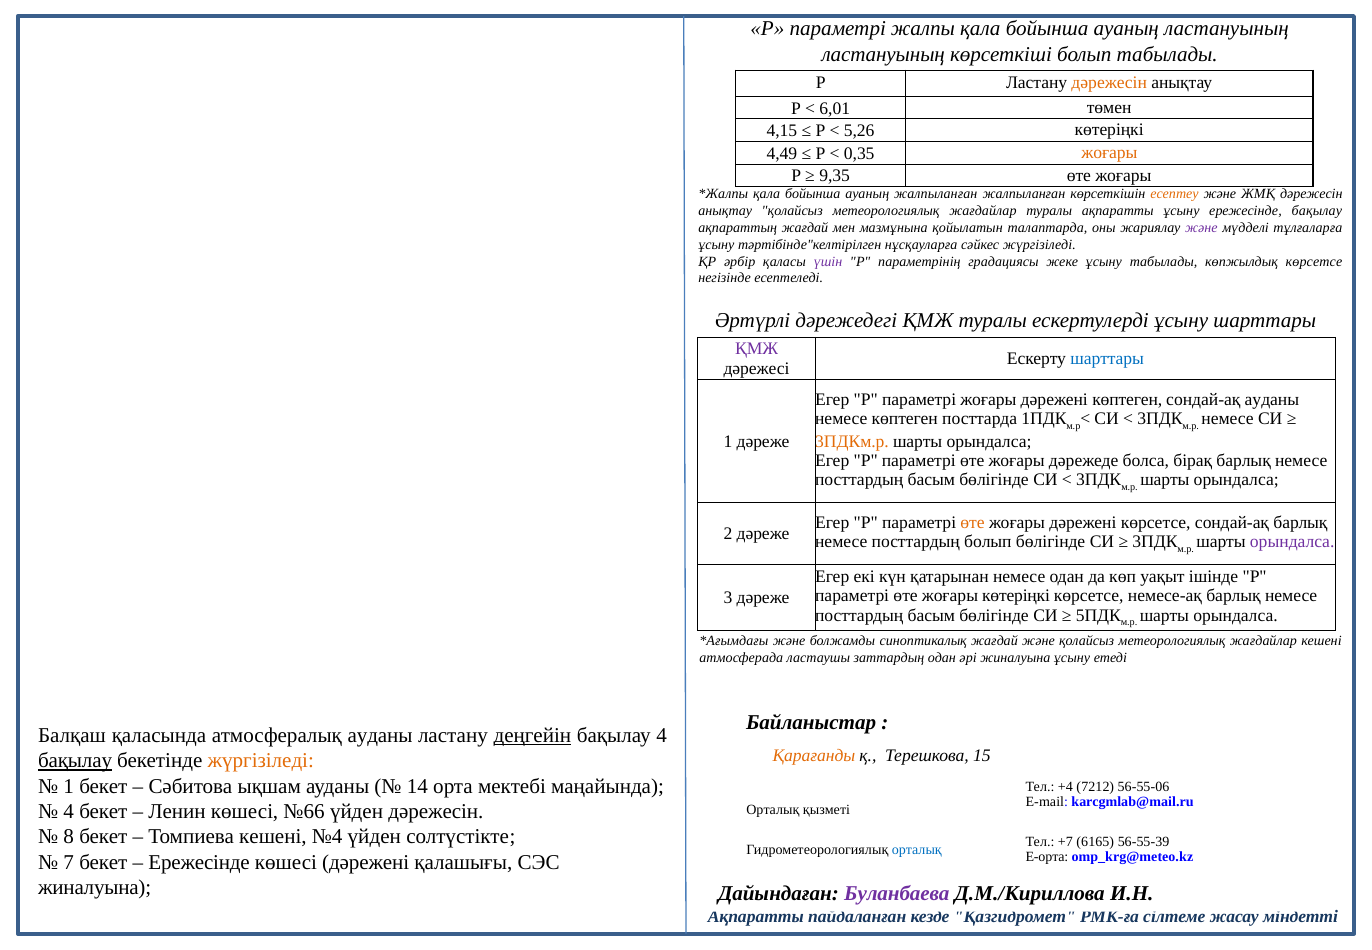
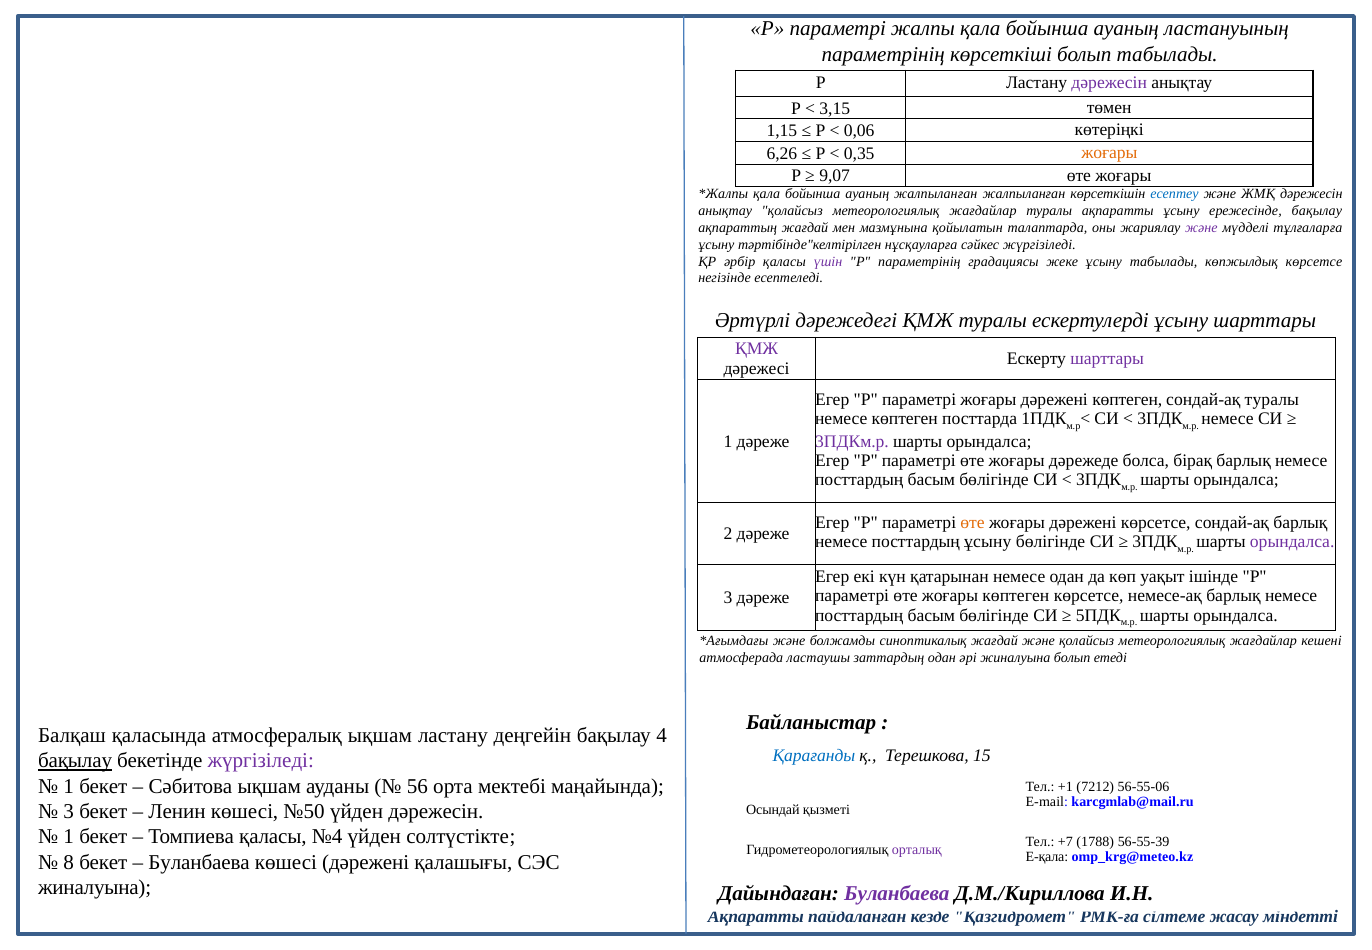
ластануының: ластануының -> параметрінің (883, 54)
дәрежесін colour: orange -> purple (1109, 83)
6,01: 6,01 -> 3,15 (835, 108)
4,15: 4,15 -> 1,15 (782, 131)
5,26: 5,26 -> 0,06 (859, 131)
4,49: 4,49 -> 6,26 (782, 153)
9,35: 9,35 -> 9,07 (835, 176)
есептеу colour: orange -> blue (1174, 194)
шарттары colour: blue -> purple (1107, 359)
сондай-ақ ауданы: ауданы -> туралы (1272, 400)
3ПДКм.р colour: orange -> purple (852, 441)
посттардың болып: болып -> ұсыну (988, 542)
жоғары көтеріңкі: көтеріңкі -> көптеген (1016, 596)
жиналуына ұсыну: ұсыну -> болып (1072, 657)
атмосфералық ауданы: ауданы -> ықшам (380, 735)
деңгейін underline: present -> none (532, 735)
Қарағанды colour: orange -> blue (814, 755)
жүргізіледі colour: orange -> purple (261, 761)
14: 14 -> 56 (417, 786)
+4: +4 -> +1 (1065, 787)
4: 4 -> 3 (69, 811)
№66: №66 -> №50 (304, 811)
Орталық: Орталық -> Осындай (773, 810)
8: 8 -> 1 (69, 837)
Томпиева кешені: кешені -> қаласы (273, 837)
6165: 6165 -> 1788 (1095, 841)
орталық colour: blue -> purple (917, 849)
E-орта: E-орта -> E-қала (1047, 857)
7: 7 -> 8 (69, 862)
Ережесінде: Ережесінде -> Буланбаева (199, 862)
